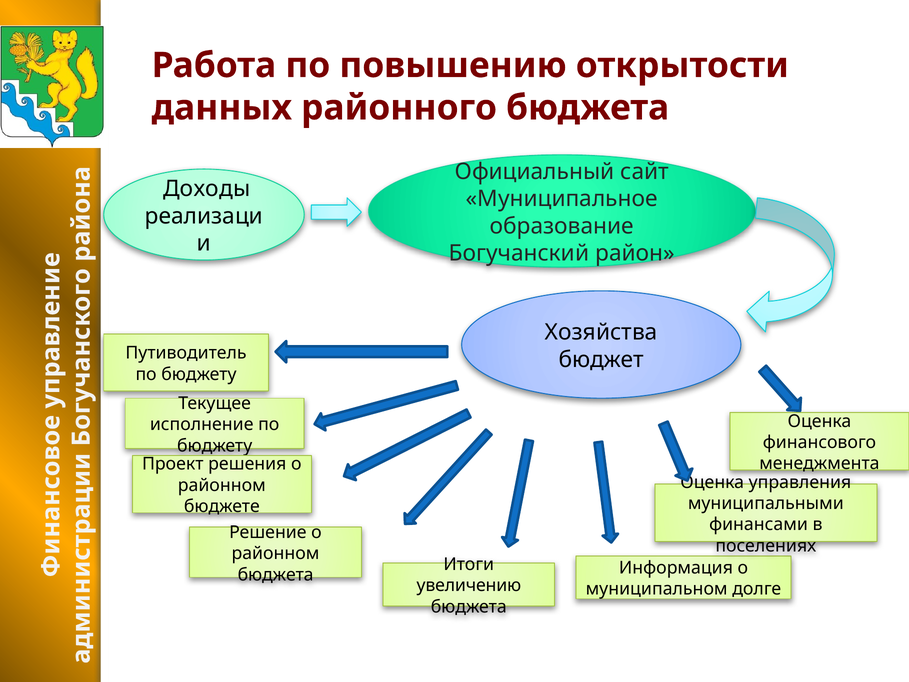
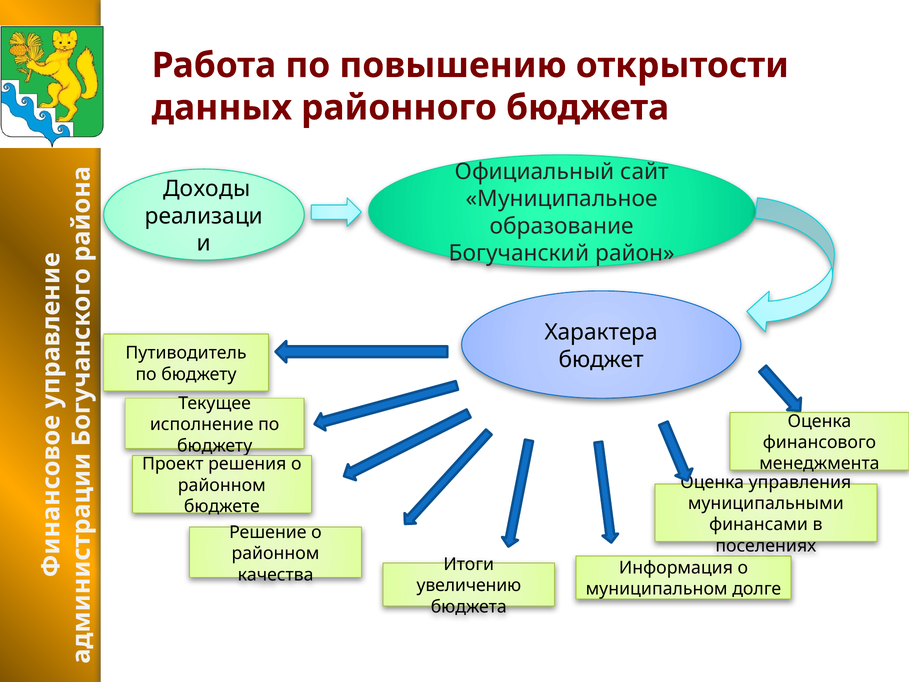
Хозяйства: Хозяйства -> Характера (601, 332)
бюджета: бюджета -> качества (276, 574)
